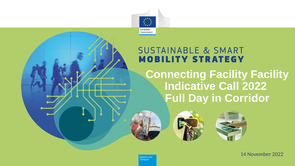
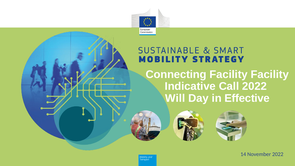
Full: Full -> Will (175, 98)
Corridor: Corridor -> Effective (247, 98)
